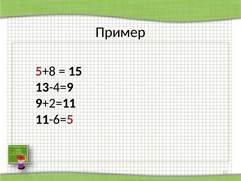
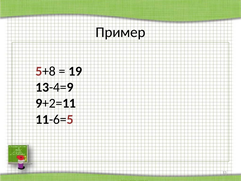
15: 15 -> 19 (75, 71)
